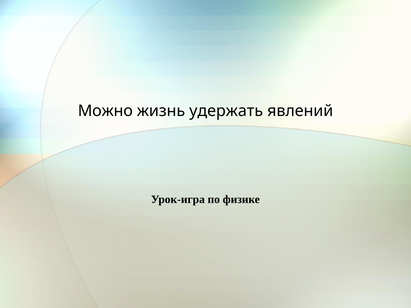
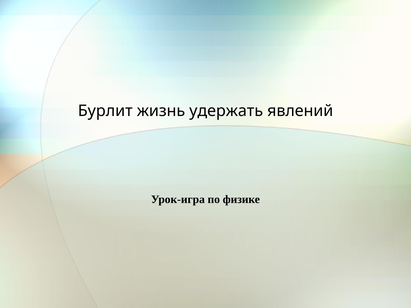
Можно: Можно -> Бурлит (105, 111)
